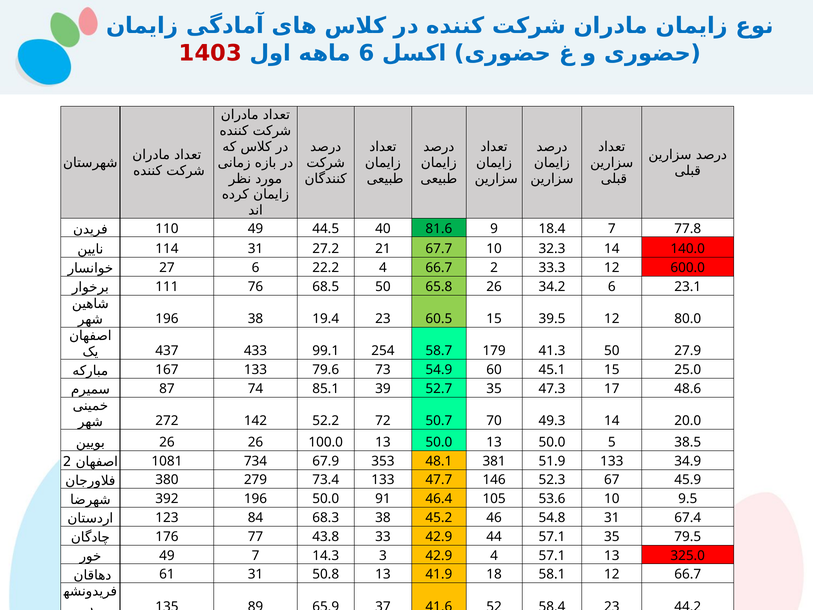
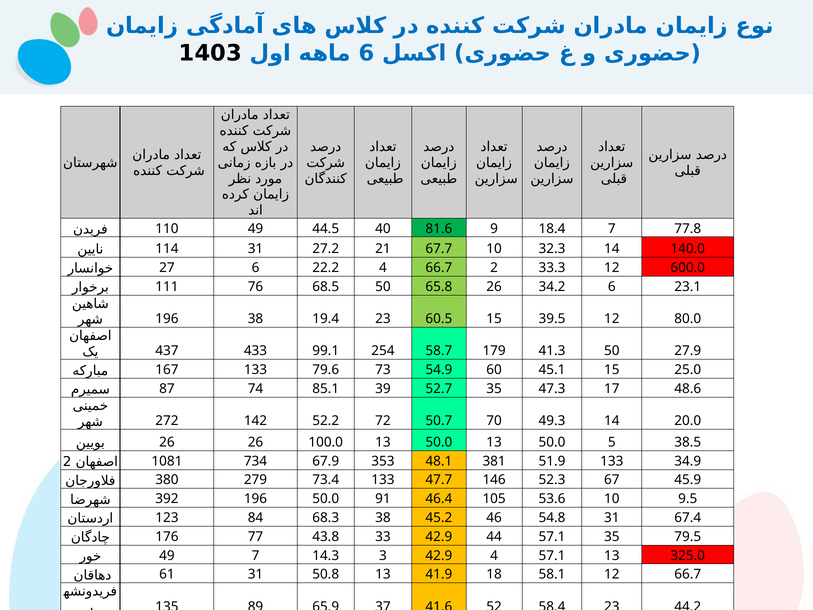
1403 colour: red -> black (210, 53)
